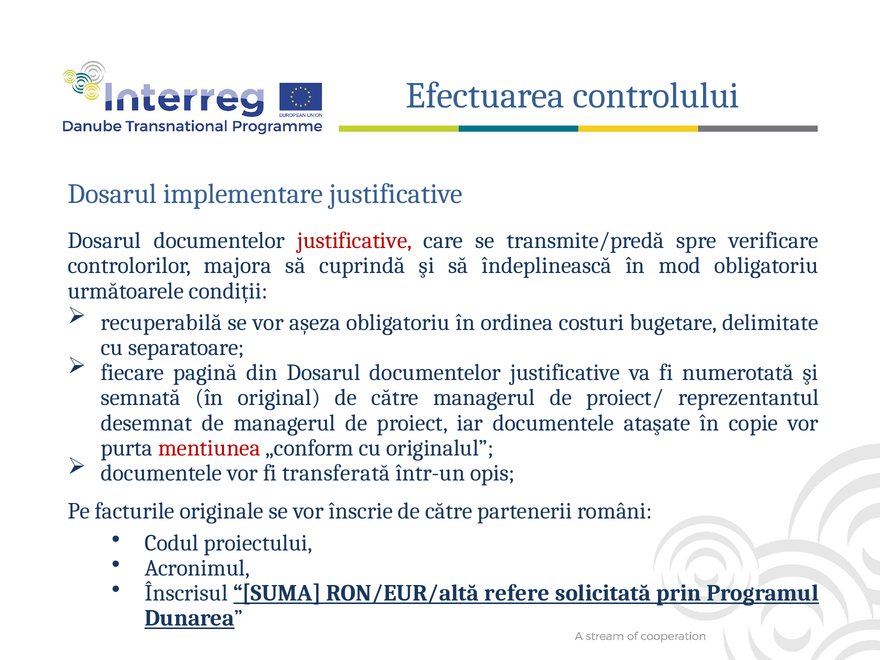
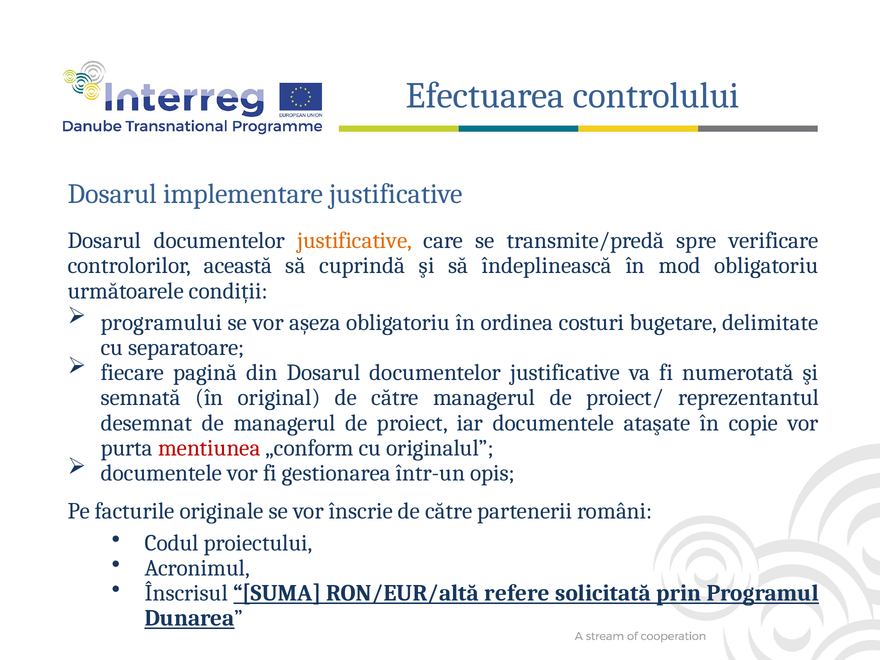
justificative colour: red -> orange (355, 241)
majora: majora -> această (238, 266)
recuperabilă: recuperabilă -> programului (161, 323)
transferată: transferată -> gestionarea (336, 473)
